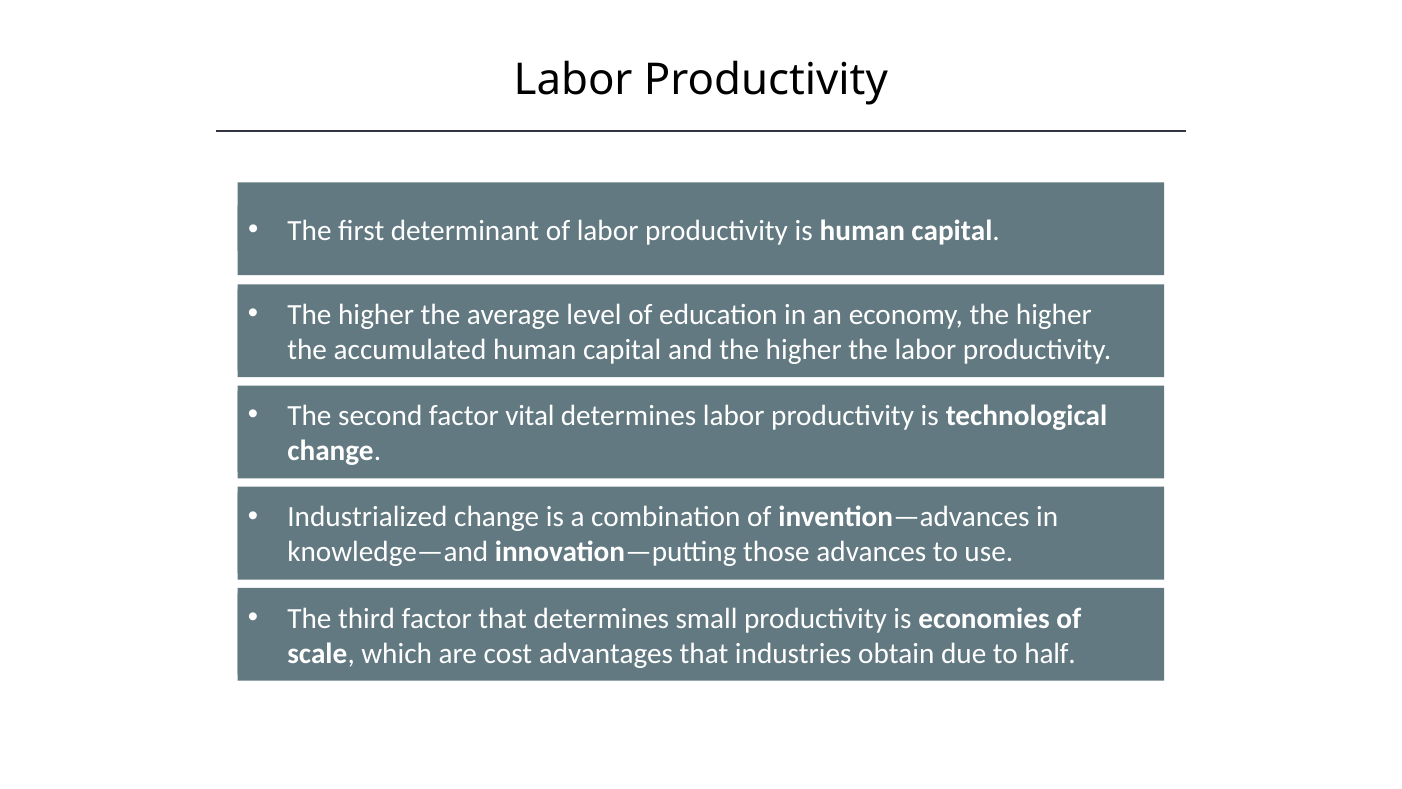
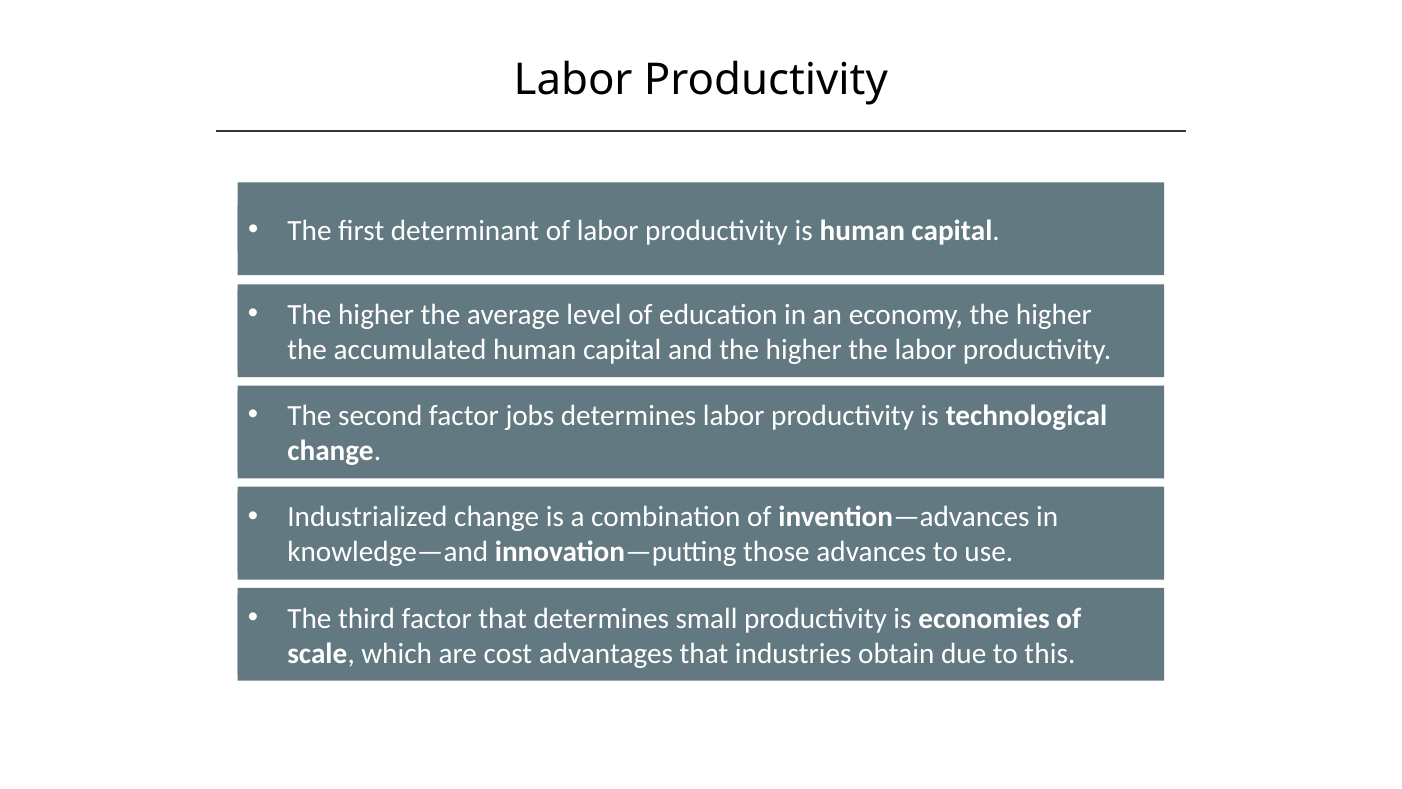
vital: vital -> jobs (530, 416)
half: half -> this (1050, 653)
